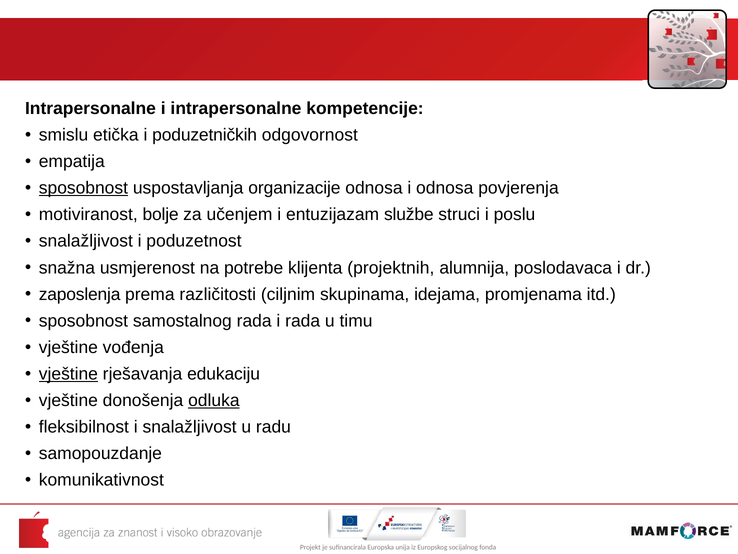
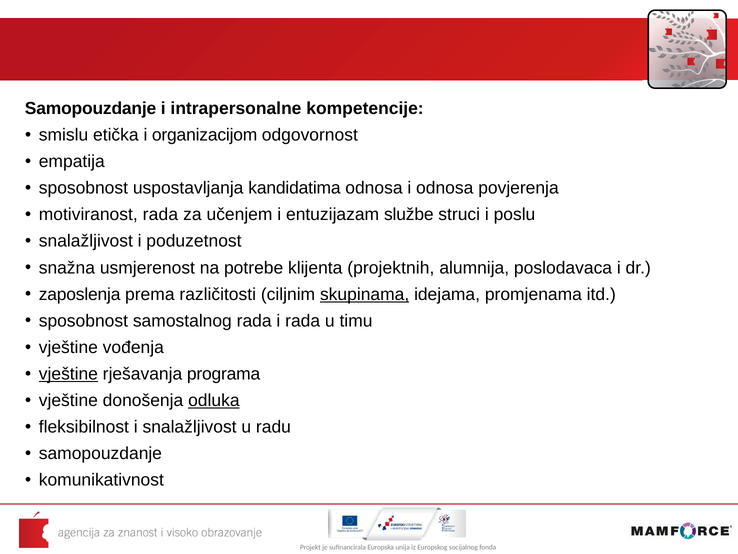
Intrapersonalne: Intrapersonalne -> Samopouzdanje (91, 108)
poduzetničkih: poduzetničkih -> organizacijom (205, 135)
sposobnost underline: present -> none (83, 188)
organizacije: organizacije -> kandidatima (295, 188)
motiviranost bolje: bolje -> rada (160, 214)
skupinama underline: none -> present (365, 294)
edukaciju: edukaciju -> programa (224, 374)
